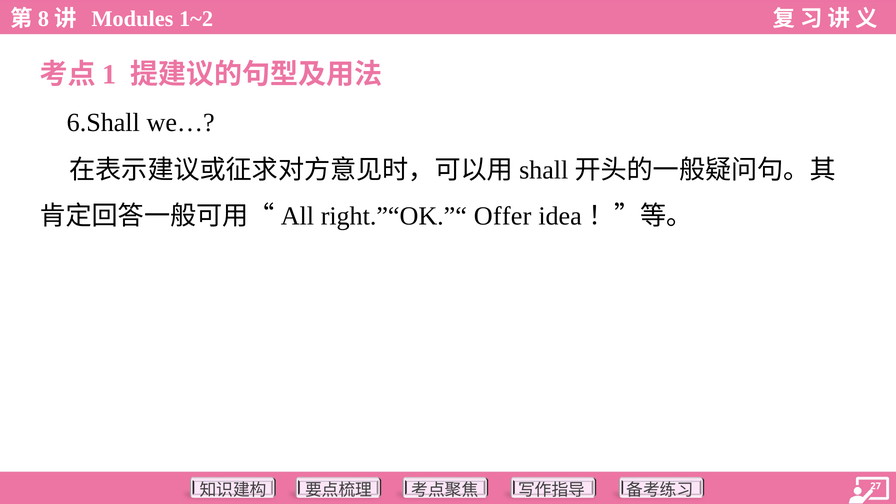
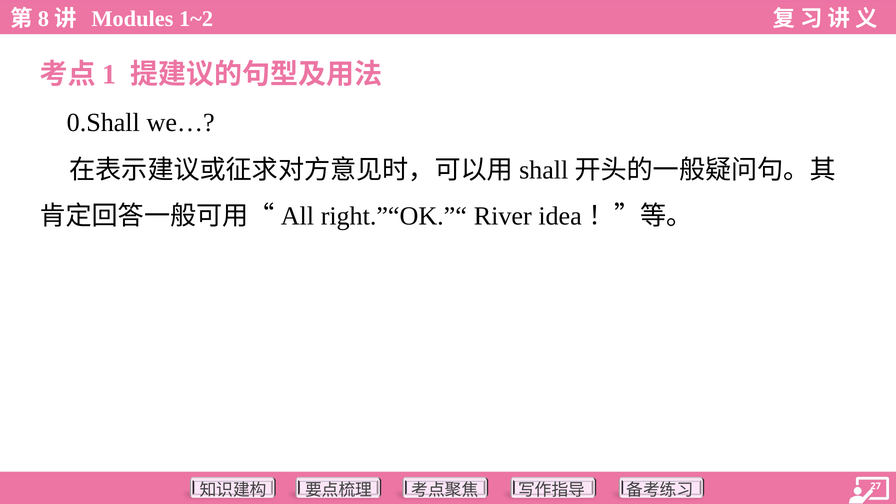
6.Shall: 6.Shall -> 0.Shall (103, 123)
Offer: Offer -> River (503, 216)
